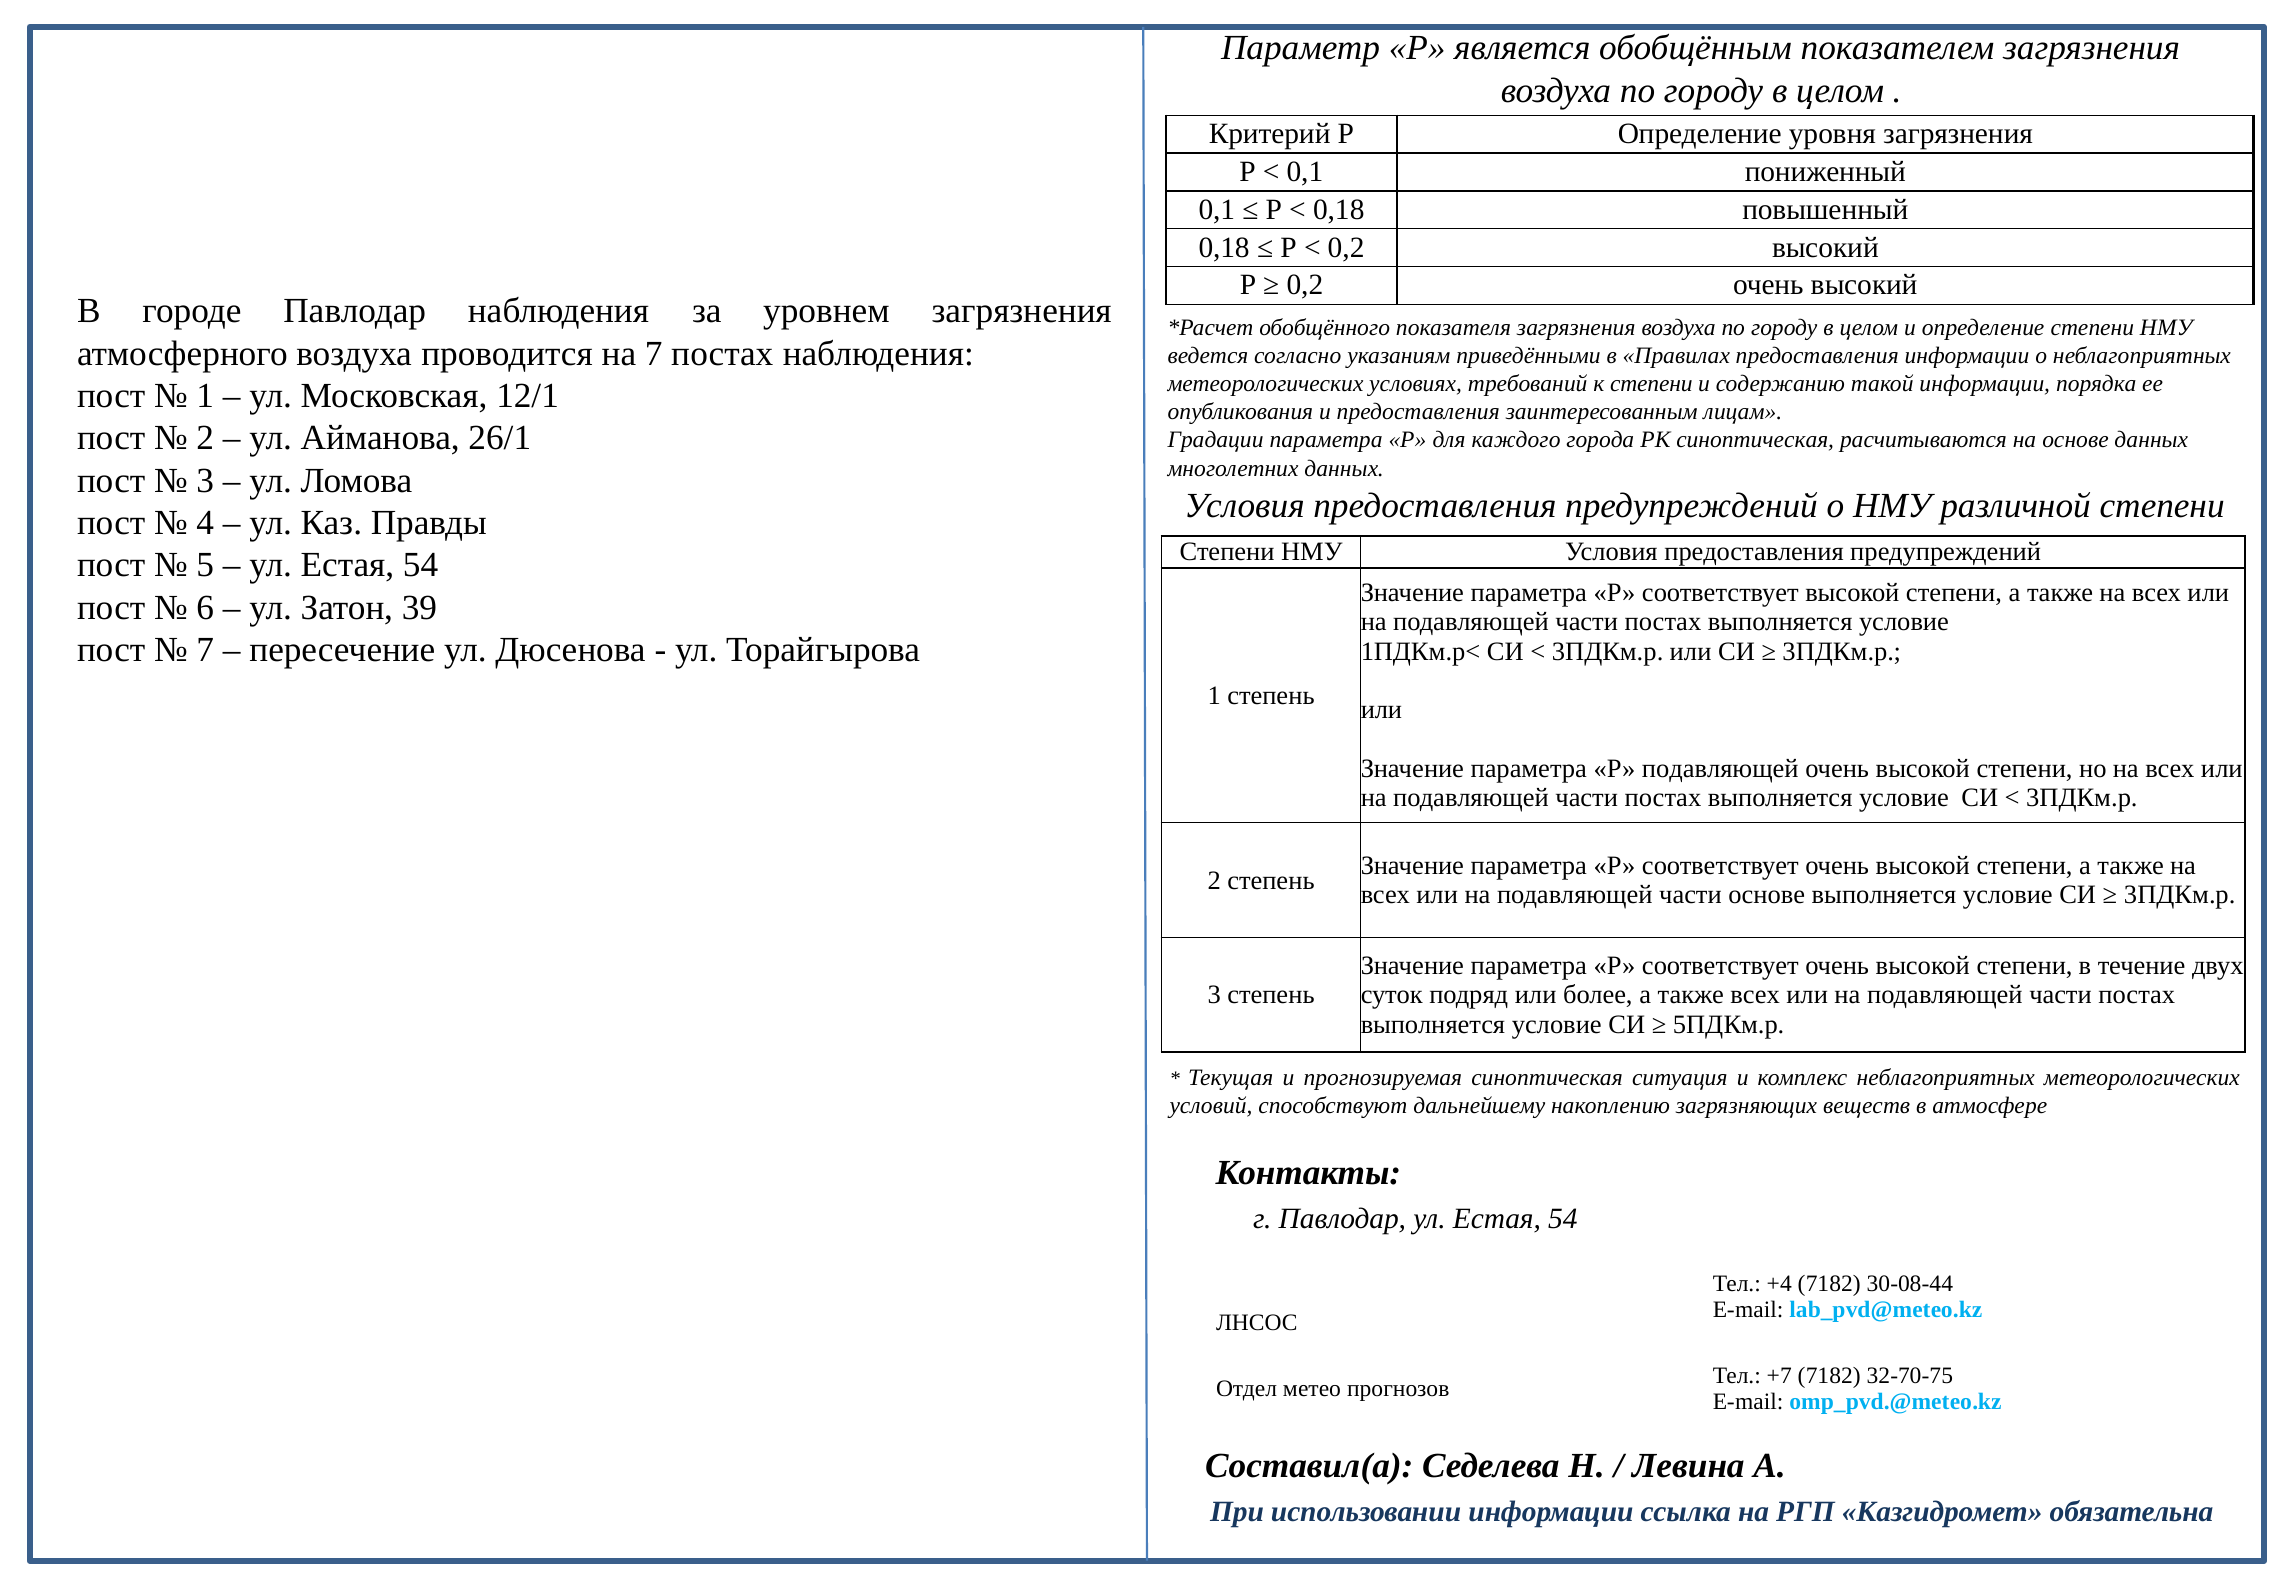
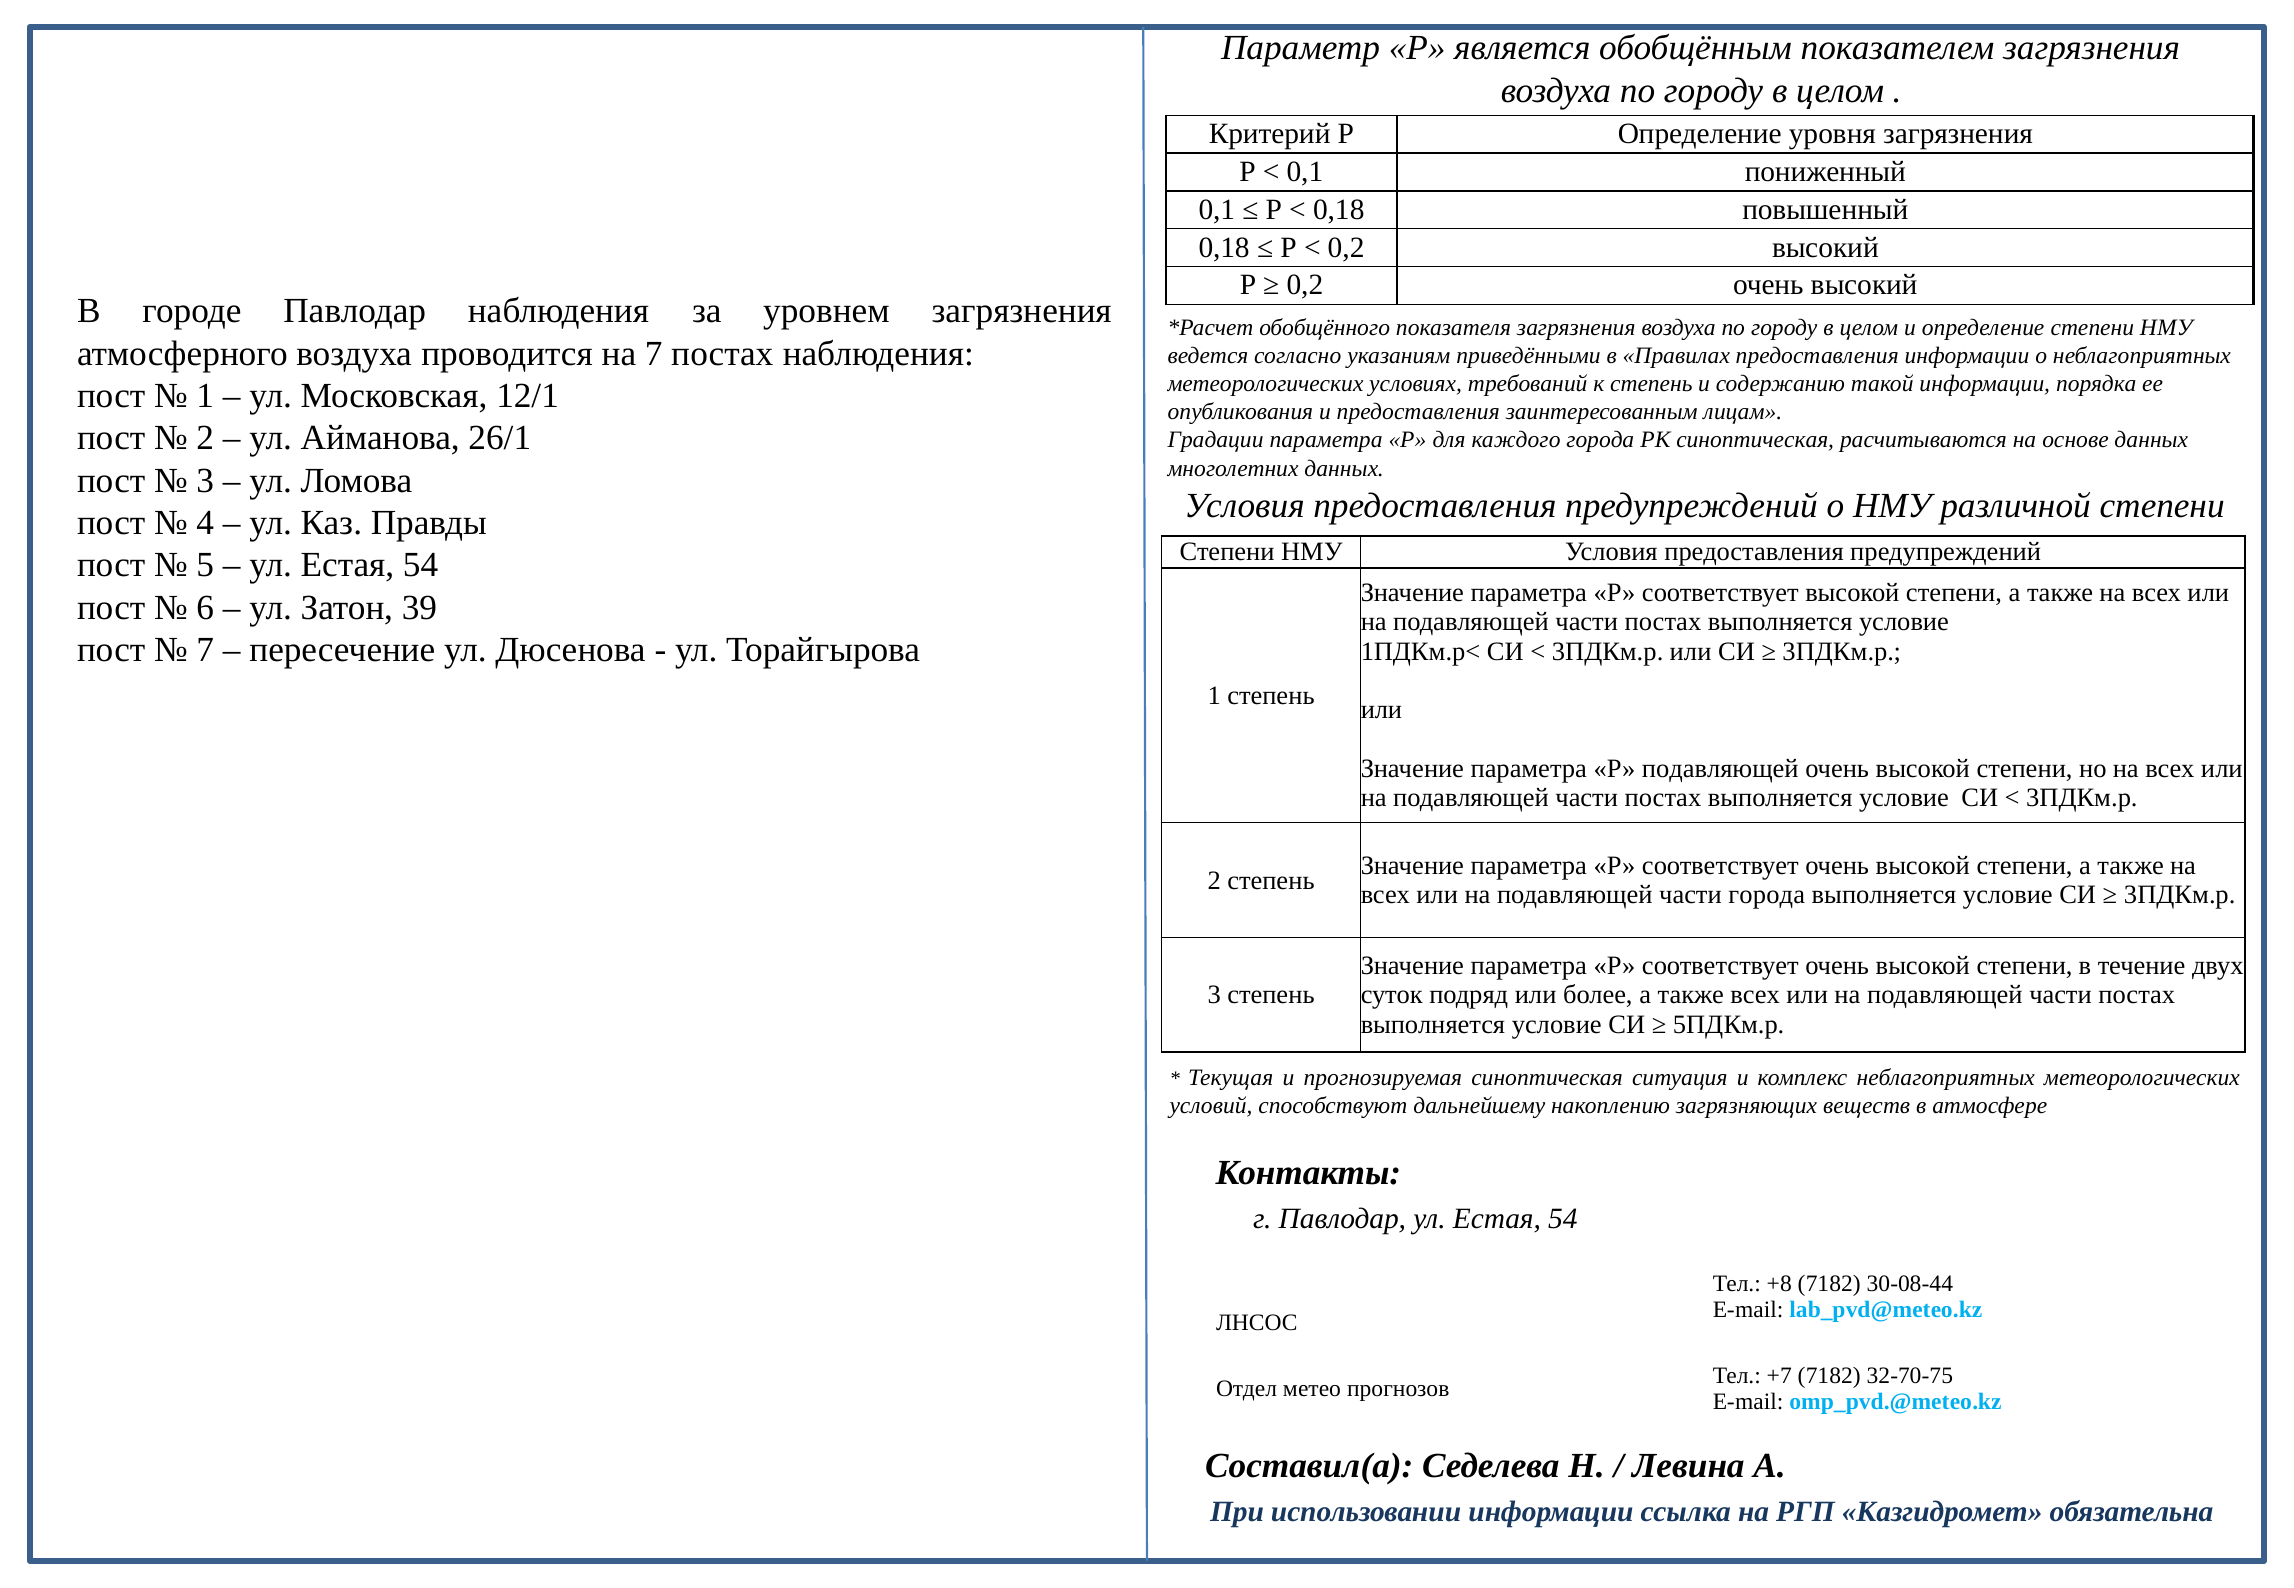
к степени: степени -> степень (1651, 384)
части основе: основе -> города (1767, 895)
+4: +4 -> +8 (1779, 1284)
